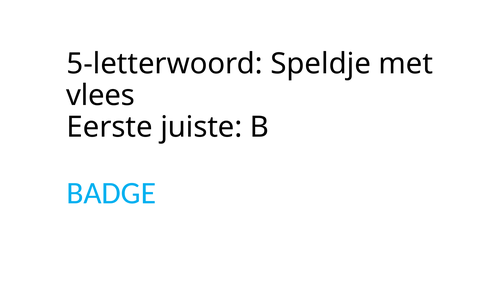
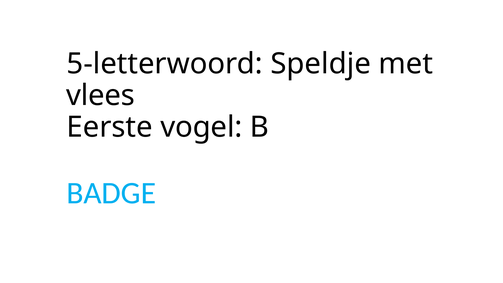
juiste: juiste -> vogel (201, 127)
